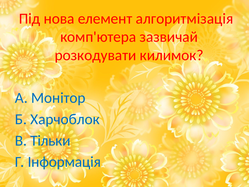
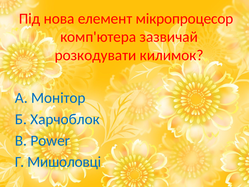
алгоритмізація: алгоритмізація -> мікропроцесор (185, 19)
Тільки: Тільки -> Power (50, 140)
Інформація: Інформація -> Мишоловці (64, 162)
